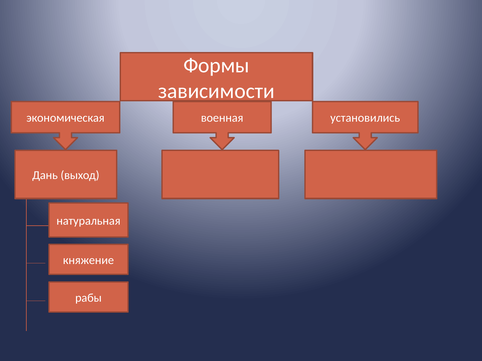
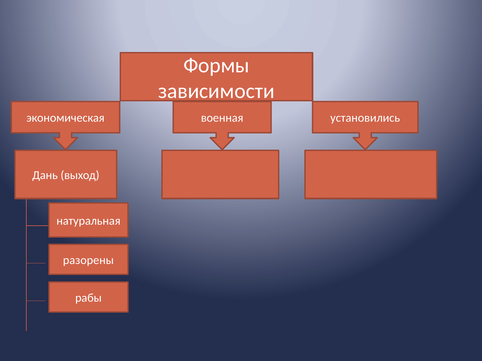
княжение: княжение -> разорены (88, 261)
